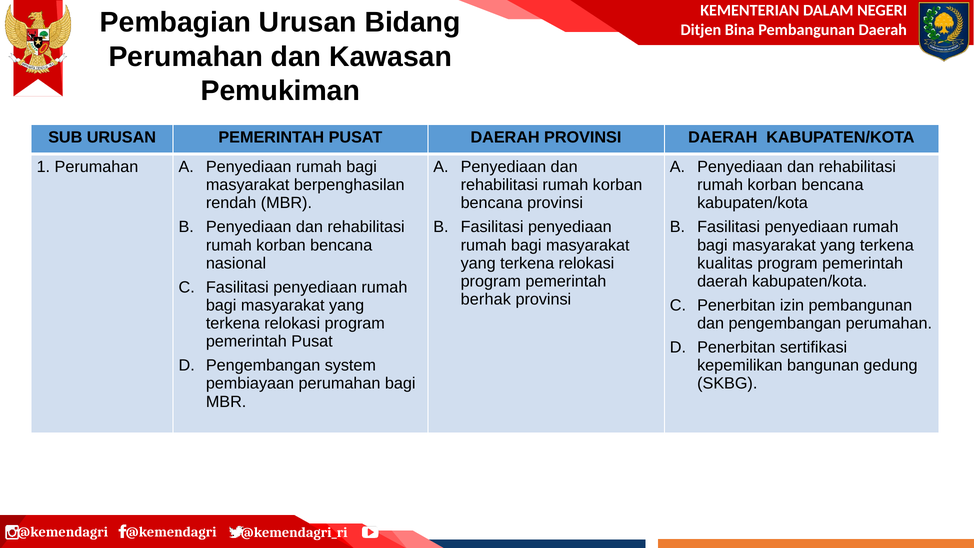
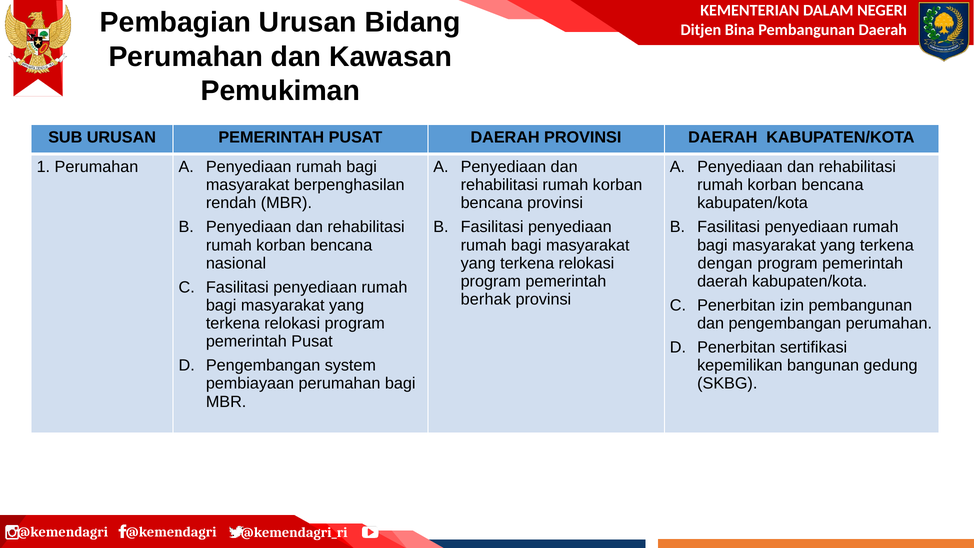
kualitas: kualitas -> dengan (725, 263)
